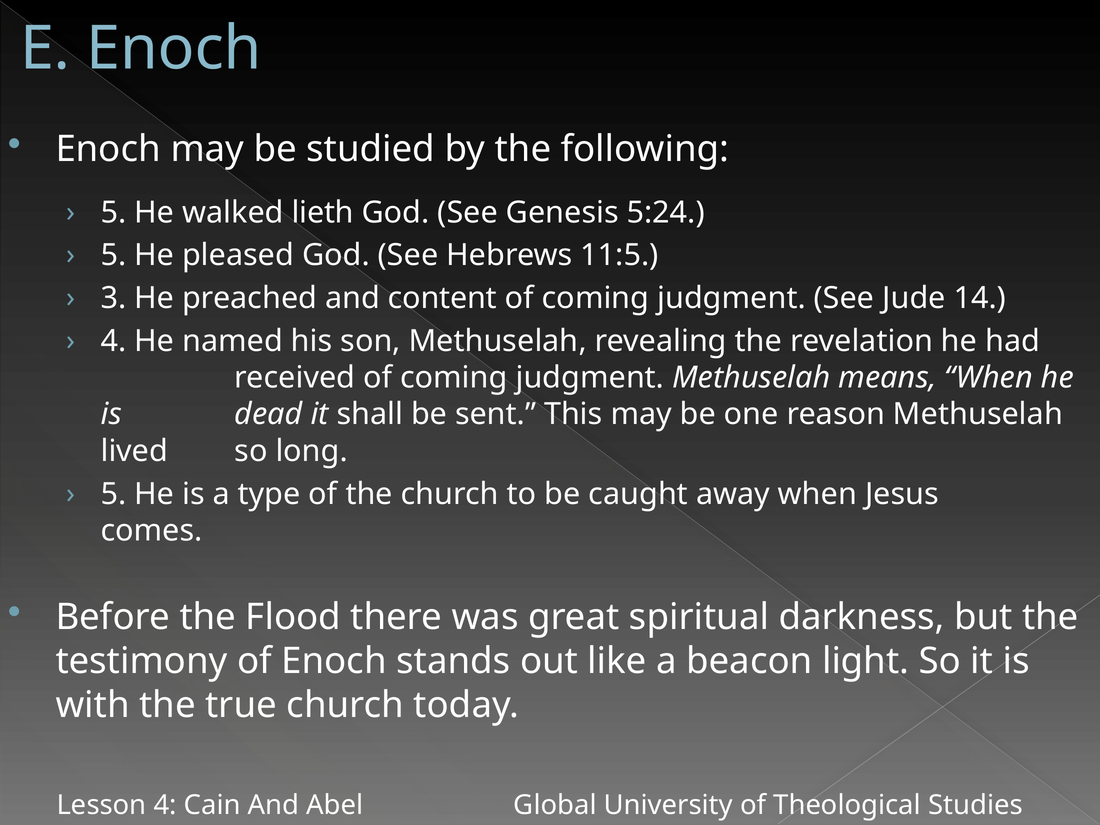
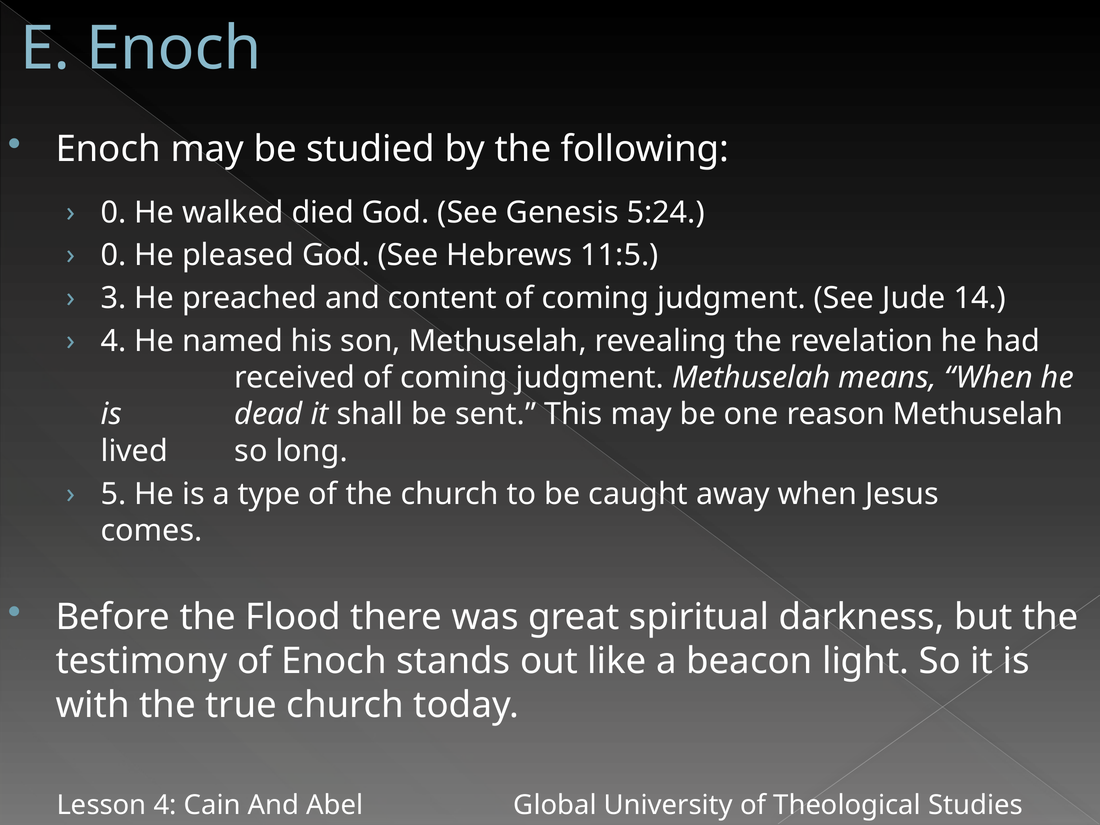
5: 5 -> 0 (113, 212)
lieth: lieth -> died (323, 212)
5: 5 -> 0 (113, 255)
